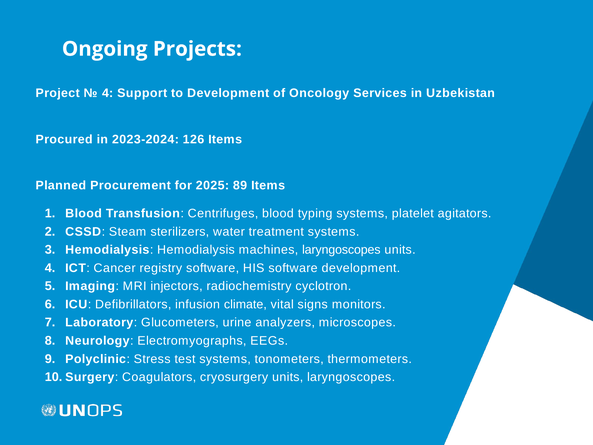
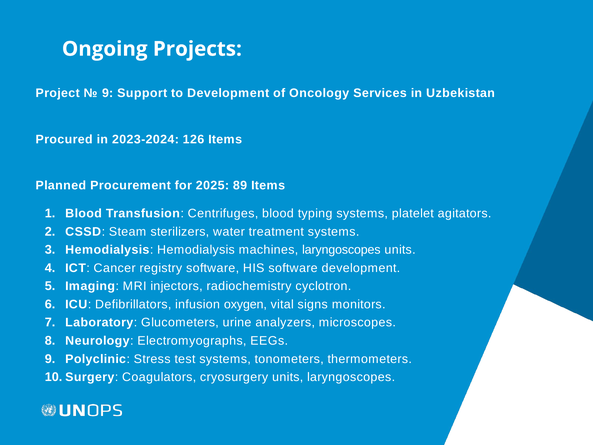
4: 4 -> 9 (108, 93)
climate: climate -> oxygen (245, 304)
